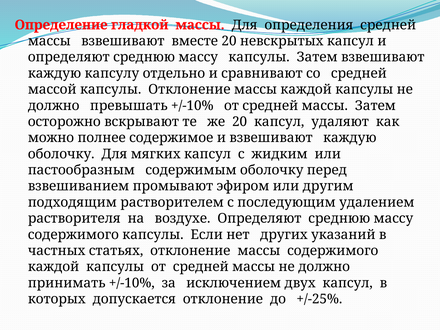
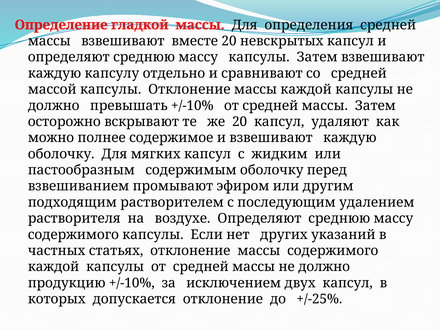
принимать: принимать -> продукцию (67, 283)
